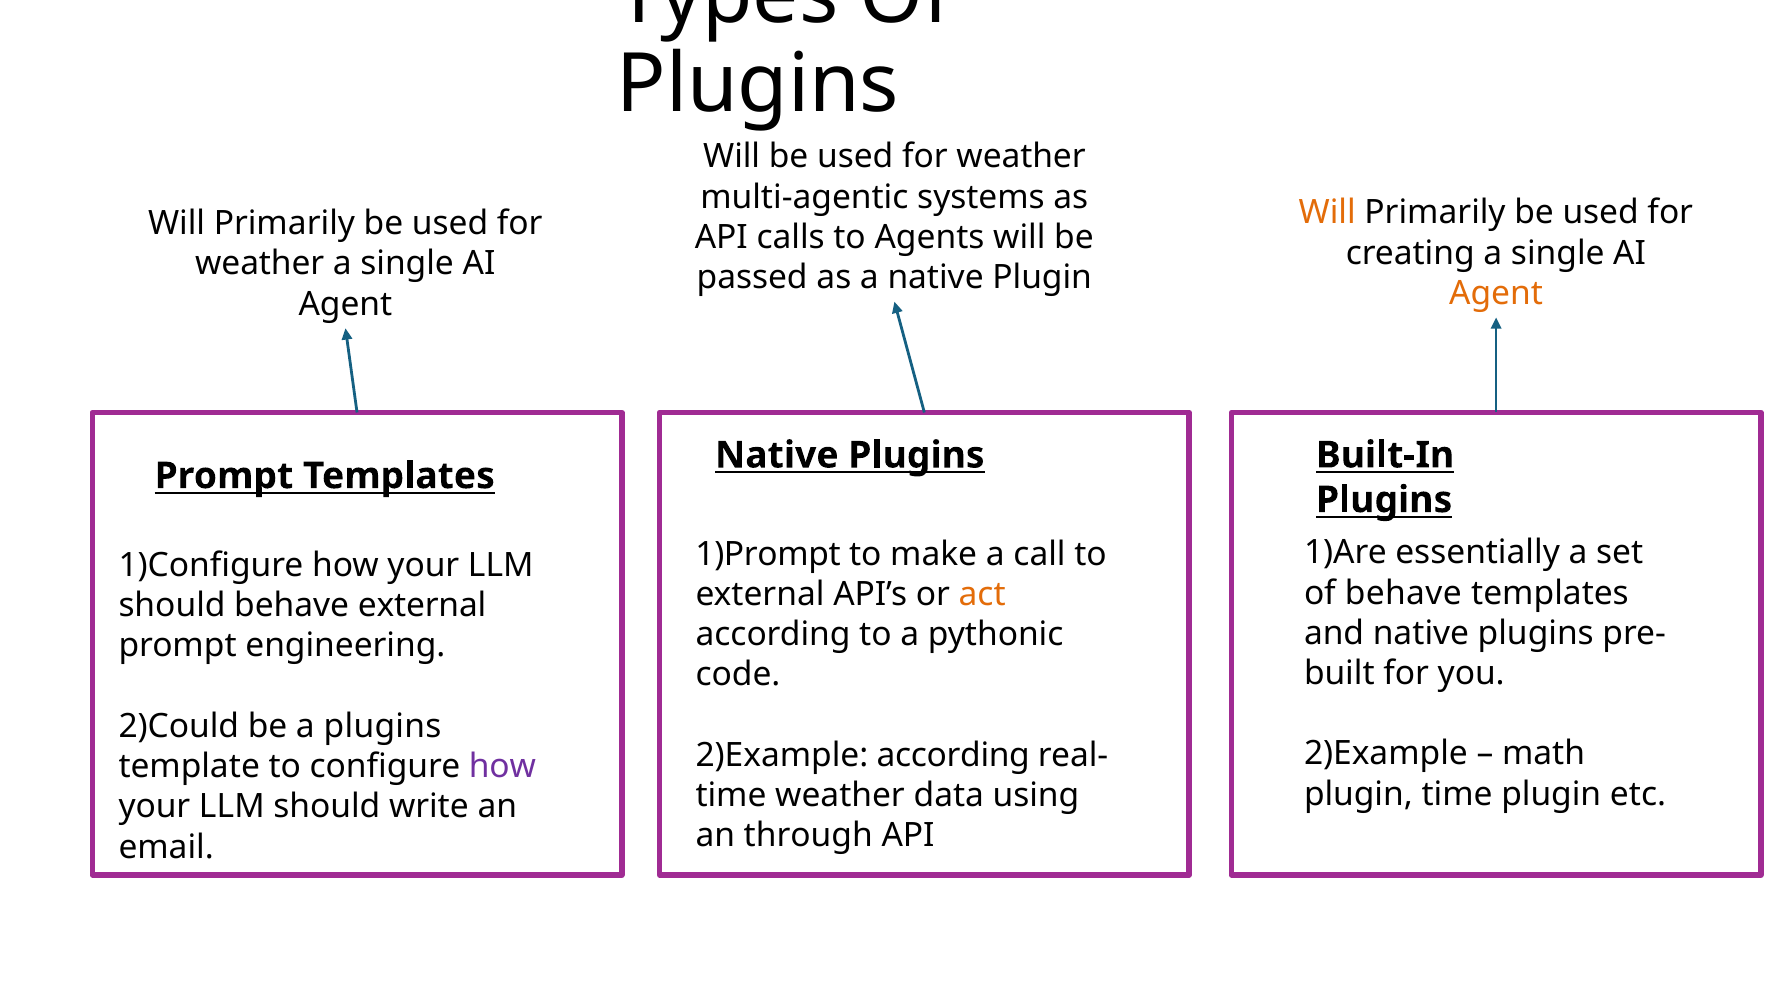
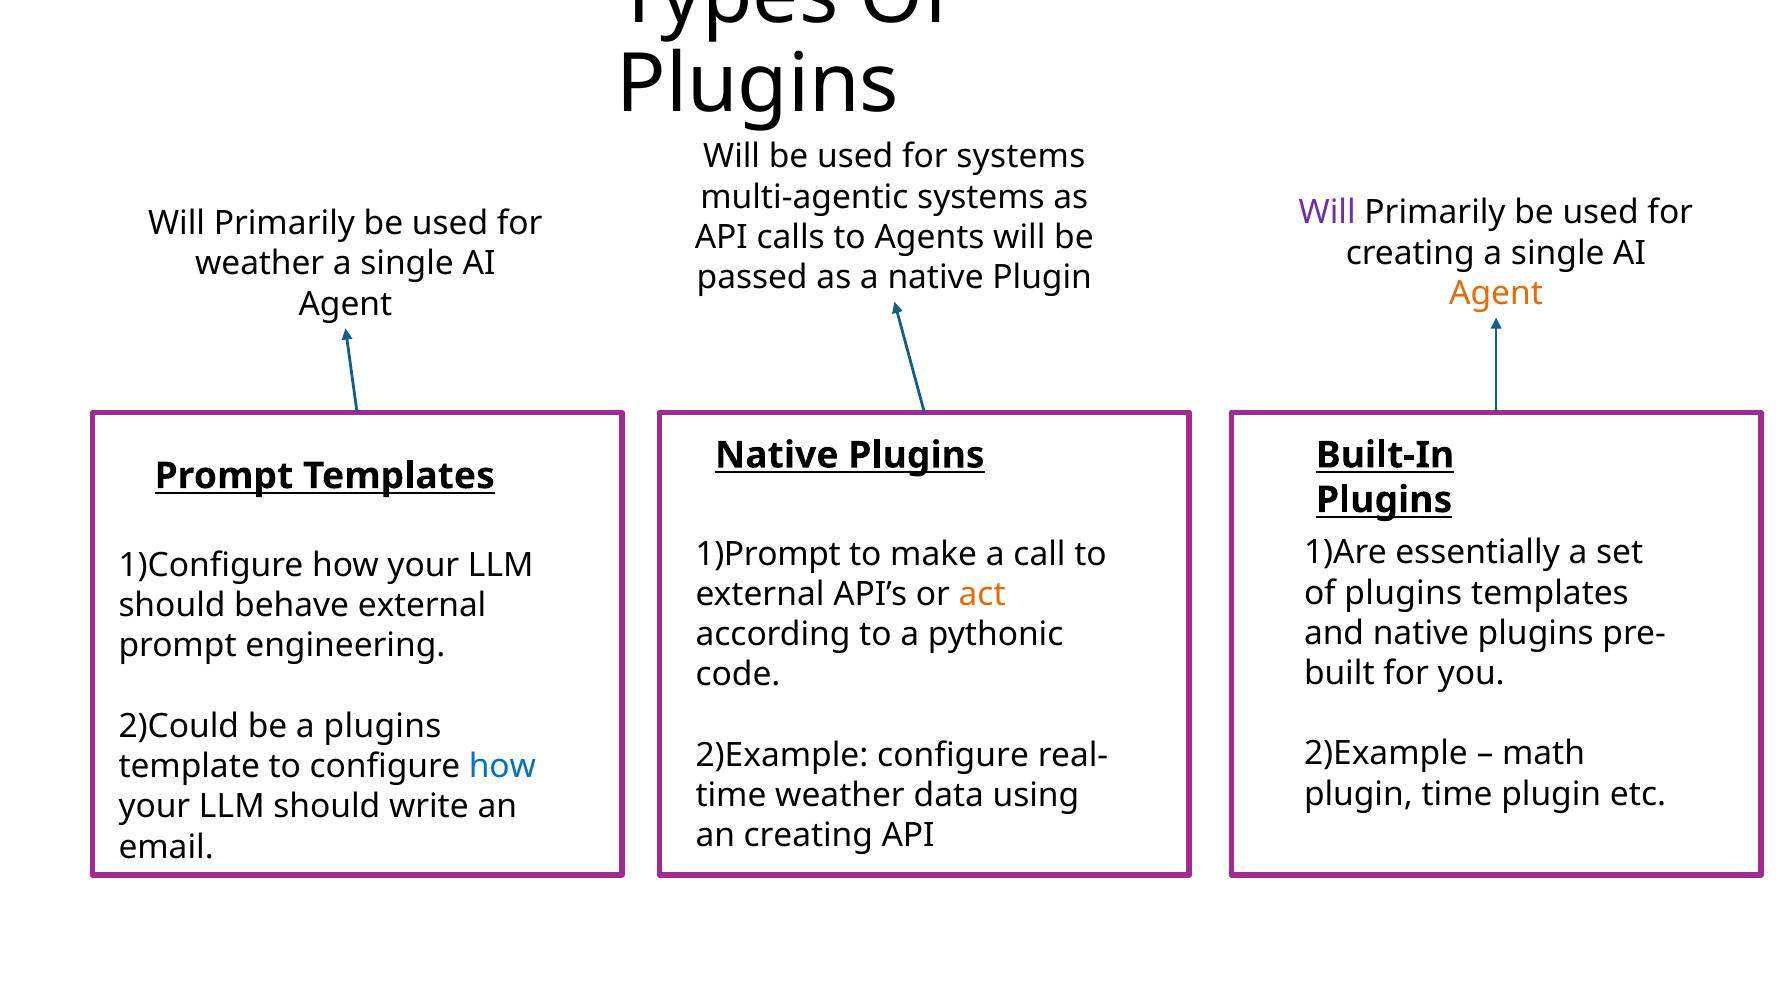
weather: weather -> systems (1021, 157)
Will colour: orange -> purple (1327, 213)
behave: behave -> plugins (1403, 593)
2)Example according: according -> configure (953, 755)
how colour: purple -> blue (502, 767)
an through: through -> creating (808, 836)
